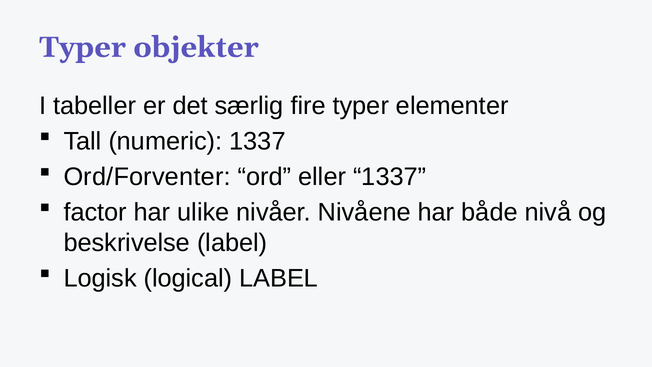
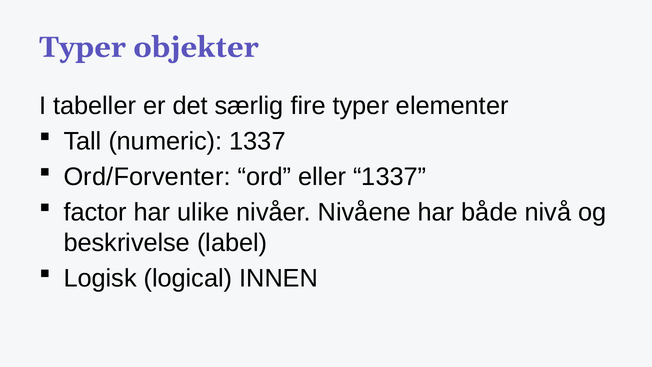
logical LABEL: LABEL -> INNEN (279, 278)
